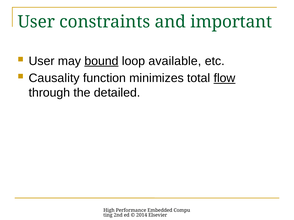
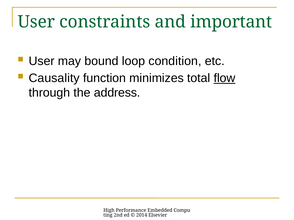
bound underline: present -> none (101, 61)
available: available -> condition (175, 61)
detailed: detailed -> address (117, 93)
